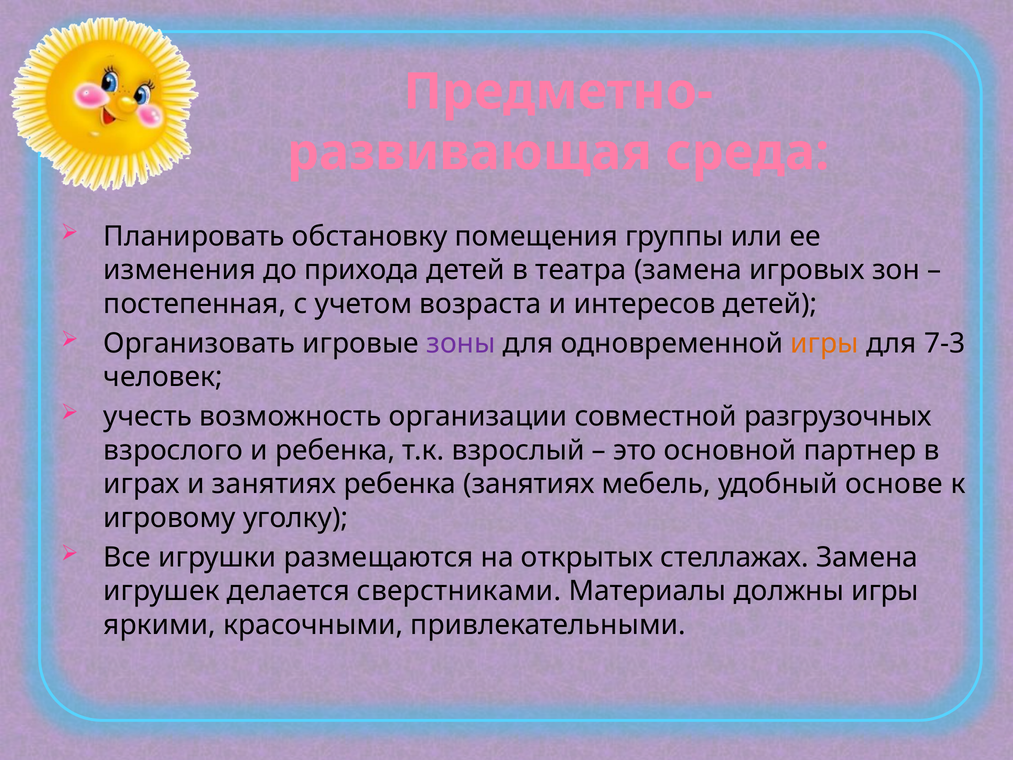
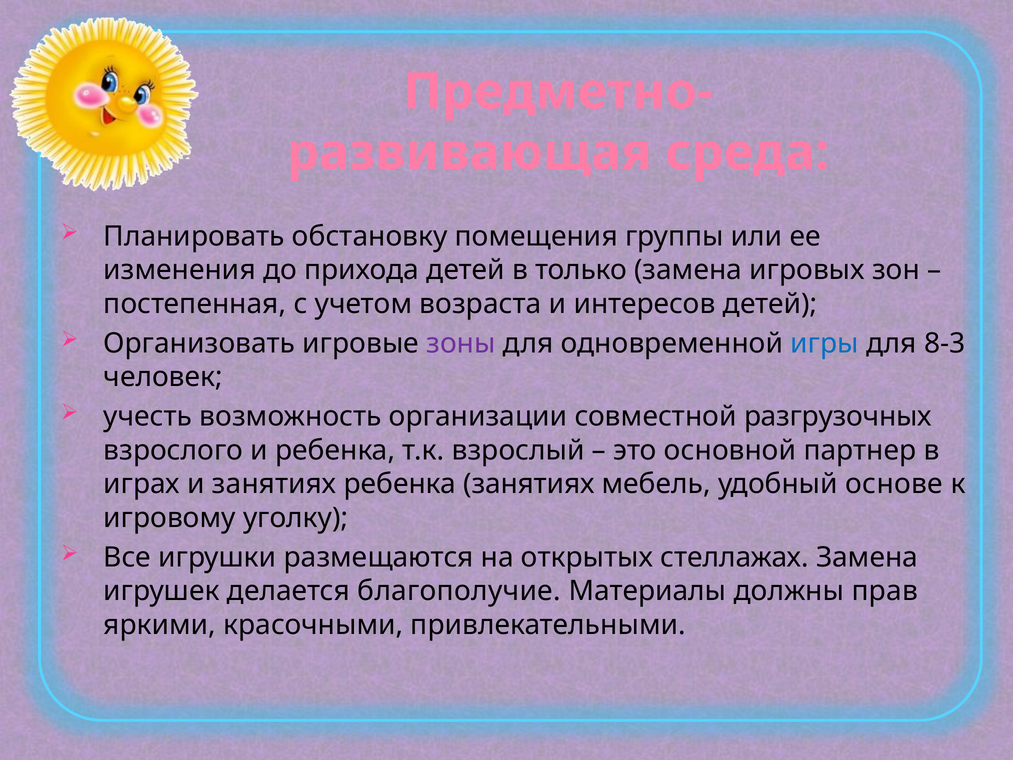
театра: театра -> только (581, 270)
игры colour: orange -> blue (825, 343)
7-3: 7-3 -> 8-3 (945, 343)
сверстниками: сверстниками -> благополучие (459, 591)
должны игры: игры -> прав (885, 591)
